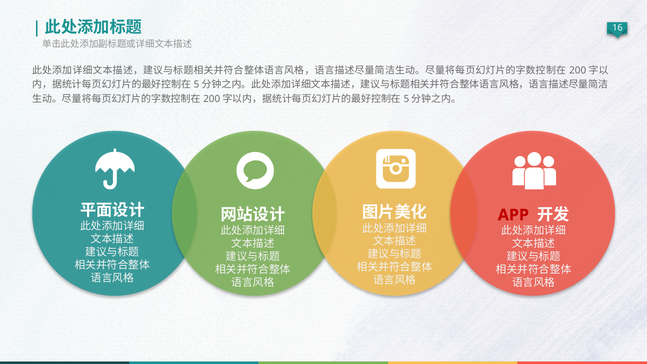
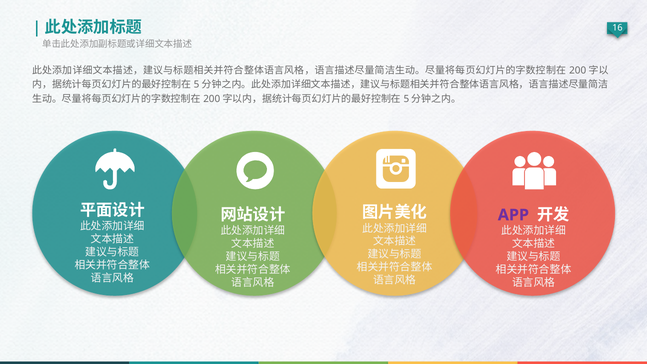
APP colour: red -> purple (513, 215)
